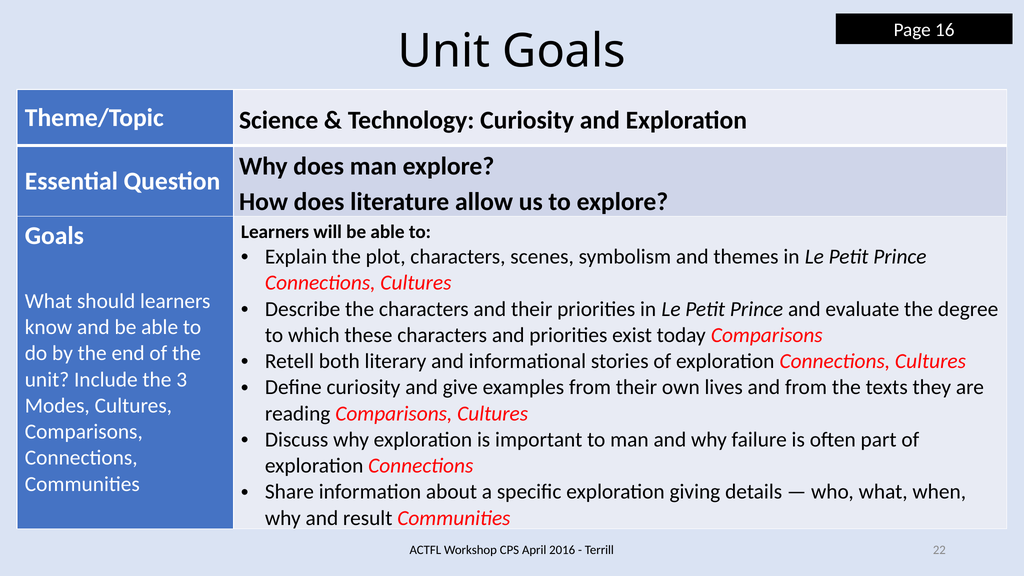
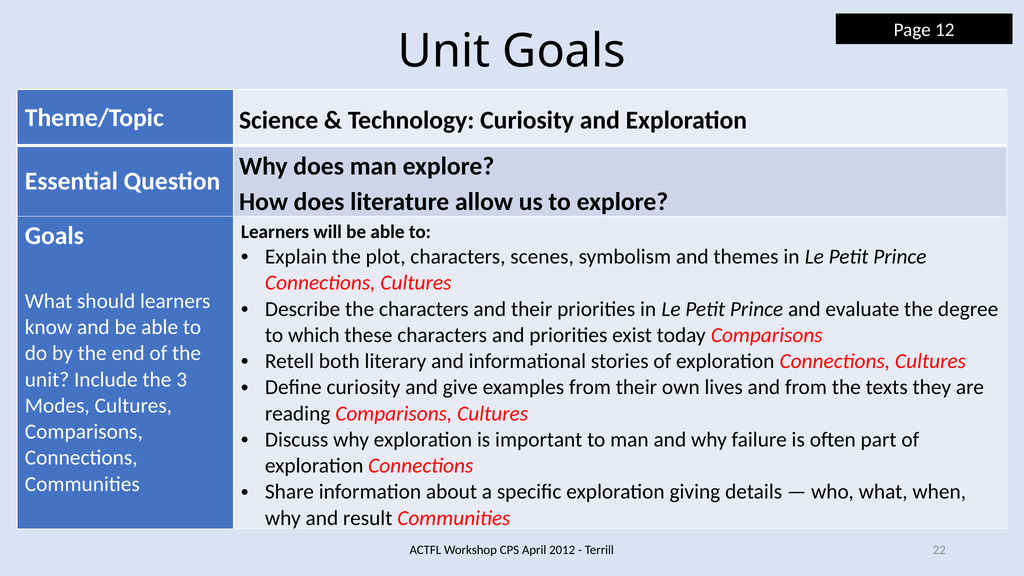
16: 16 -> 12 (945, 30)
2016: 2016 -> 2012 (562, 550)
